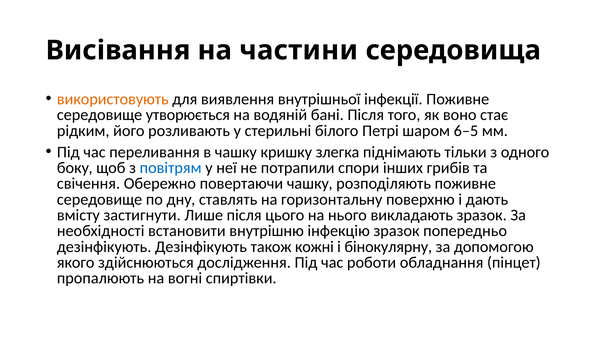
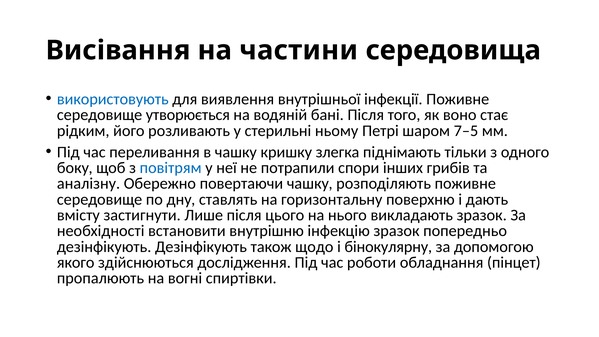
використовують colour: orange -> blue (113, 99)
білого: білого -> ньому (337, 131)
6–5: 6–5 -> 7–5 (466, 131)
свічення: свічення -> аналізну (89, 184)
кожні: кожні -> щодо (314, 247)
